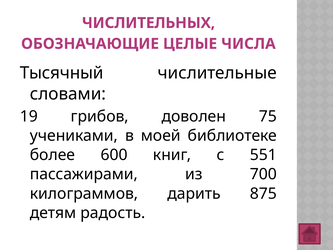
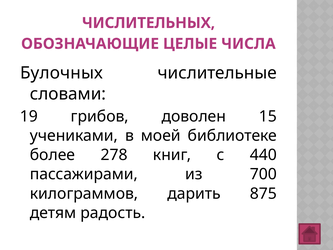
Тысячный: Тысячный -> Булочных (62, 73)
75: 75 -> 15 (268, 116)
600: 600 -> 278 (114, 155)
551: 551 -> 440 (263, 155)
